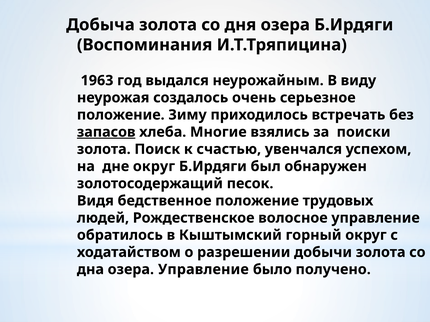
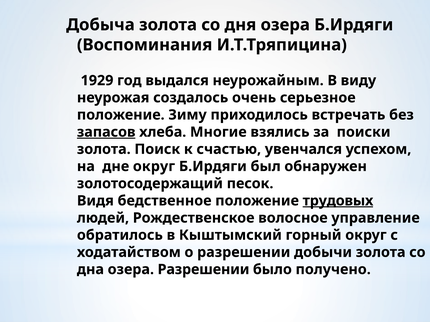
1963: 1963 -> 1929 (97, 81)
трудовых underline: none -> present (338, 201)
озера Управление: Управление -> Разрешении (204, 270)
